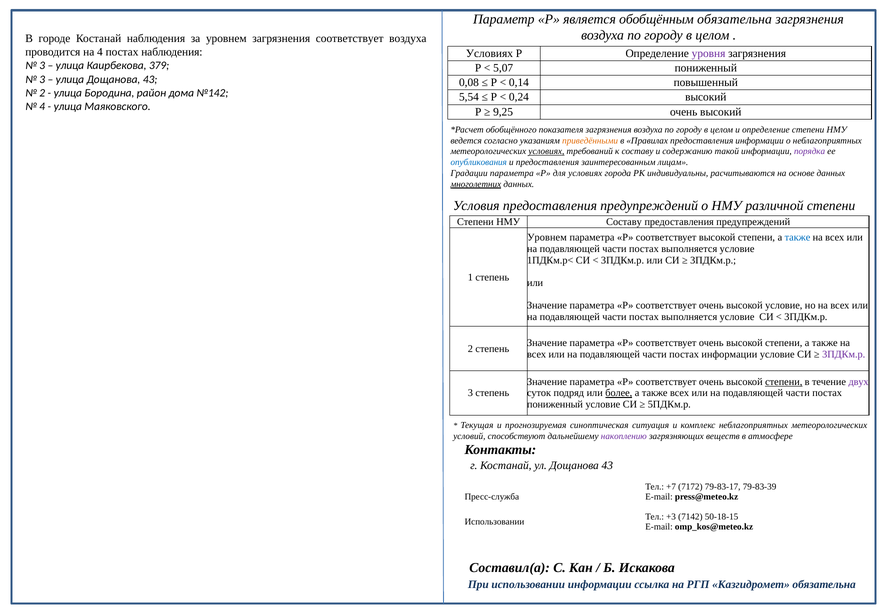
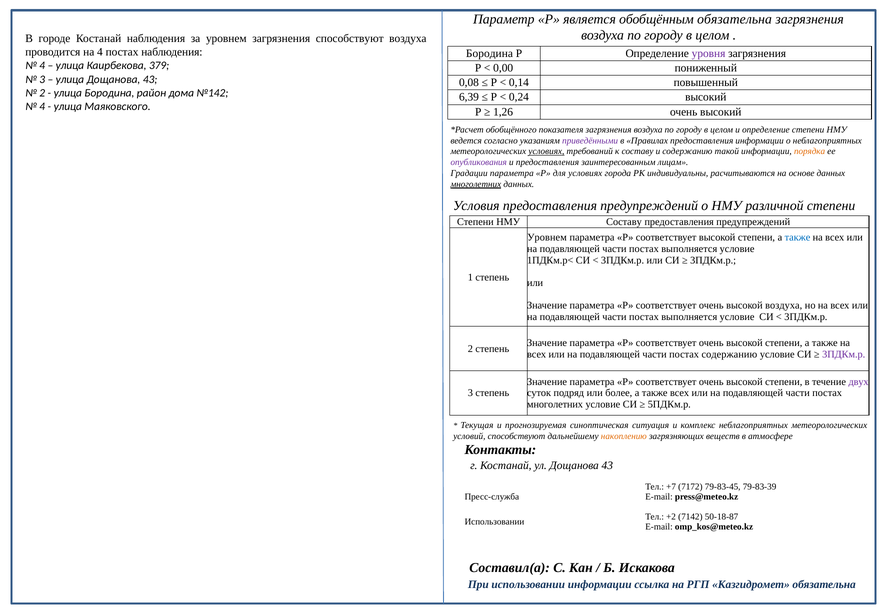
загрязнения соответствует: соответствует -> способствуют (350, 38)
Условиях: Условиях -> Бородина (489, 53)
3: 3 -> 4 (42, 66)
5,07: 5,07 -> 0,00 (503, 68)
5,54: 5,54 -> 6,39 (469, 97)
9,25: 9,25 -> 1,26 (503, 112)
приведёнными colour: orange -> purple (590, 141)
порядка colour: purple -> orange (810, 151)
опубликования colour: blue -> purple (479, 162)
высокой условие: условие -> воздуха (784, 306)
постах информации: информации -> содержанию (729, 354)
степени underline: present -> none (784, 382)
более underline: present -> none (619, 393)
пониженный: пониженный -> многолетних (555, 404)
накоплению colour: purple -> orange (624, 436)
79-83-17: 79-83-17 -> 79-83-45 (723, 487)
+3: +3 -> +2 (671, 517)
50-18-15: 50-18-15 -> 50-18-87 (722, 517)
